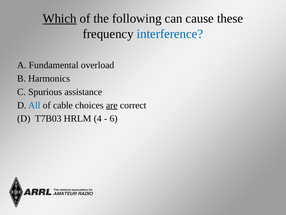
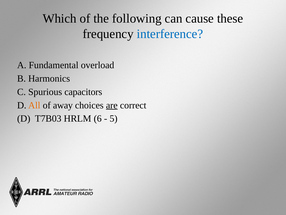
Which underline: present -> none (60, 19)
assistance: assistance -> capacitors (83, 92)
All colour: blue -> orange (34, 105)
cable: cable -> away (63, 105)
4: 4 -> 6 (98, 118)
6: 6 -> 5 (114, 118)
